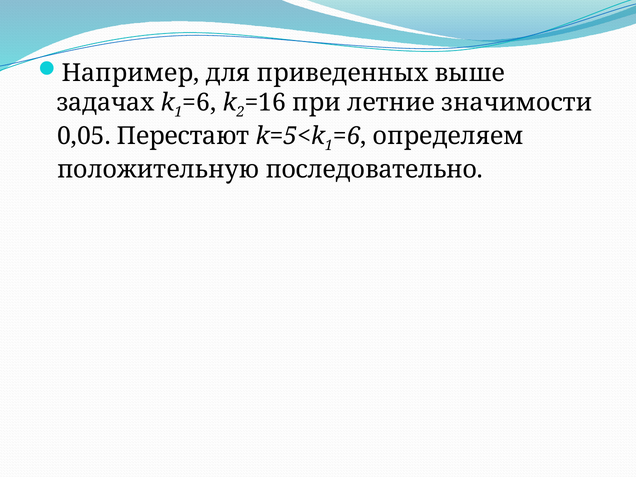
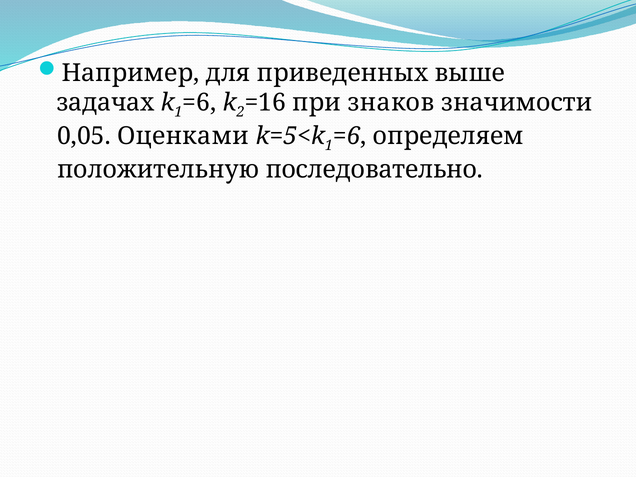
летние: летние -> знаков (391, 102)
Перестают: Перестают -> Оценками (183, 136)
